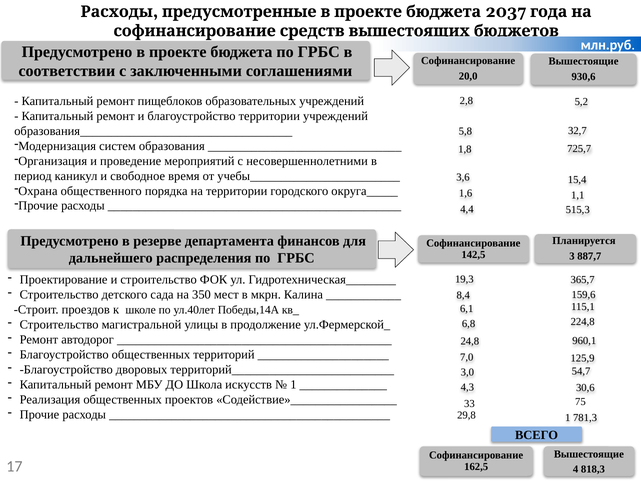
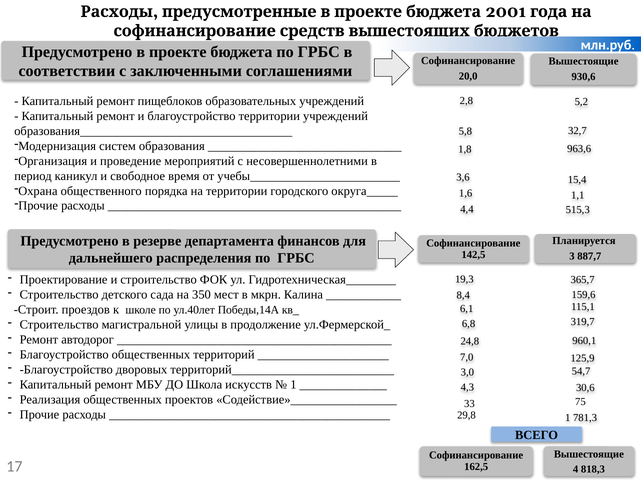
2037: 2037 -> 2001 (506, 12)
725,7: 725,7 -> 963,6 (579, 149)
224,8: 224,8 -> 319,7 (583, 321)
